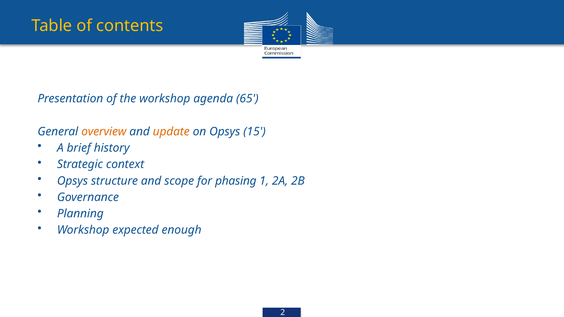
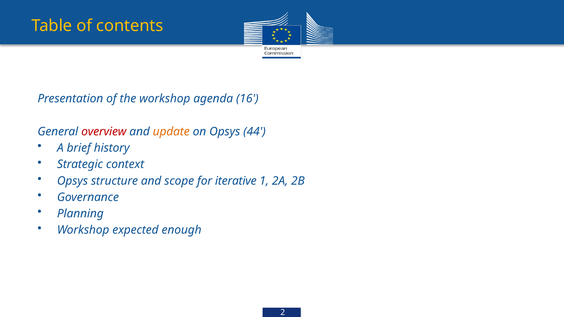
65: 65 -> 16 (247, 99)
overview colour: orange -> red (104, 132)
15: 15 -> 44 (254, 132)
phasing: phasing -> iterative (236, 181)
